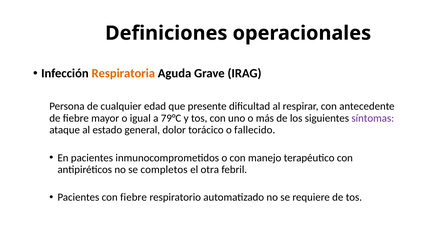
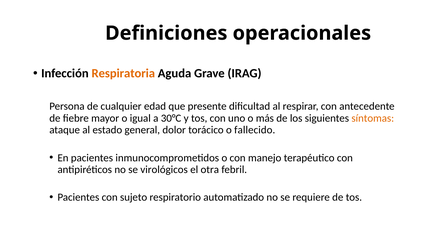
79°C: 79°C -> 30°C (171, 118)
síntomas colour: purple -> orange (373, 118)
completos: completos -> virológicos (164, 170)
con fiebre: fiebre -> sujeto (134, 197)
